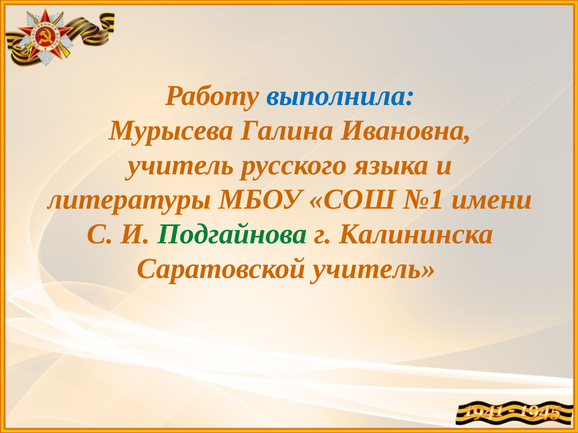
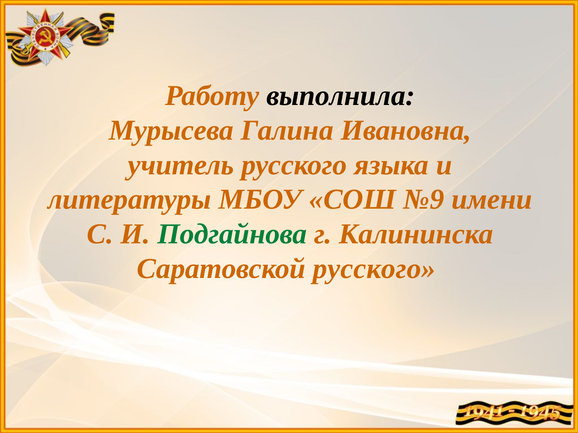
выполнила colour: blue -> black (341, 96)
№1: №1 -> №9 (424, 200)
Саратовской учитель: учитель -> русского (374, 269)
